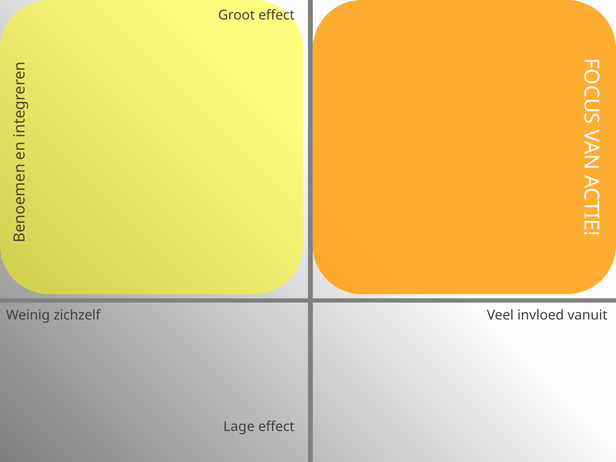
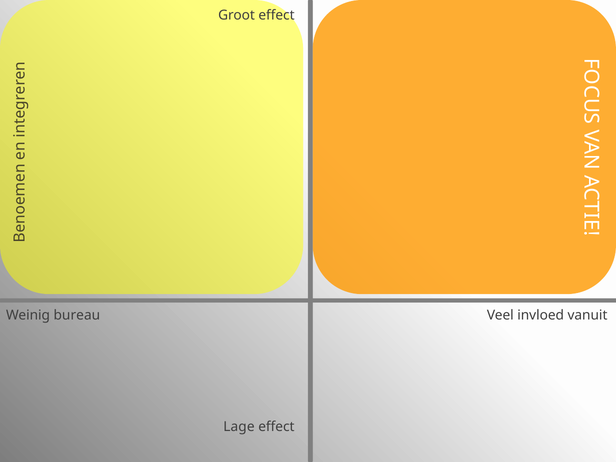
zichzelf: zichzelf -> bureau (77, 315)
